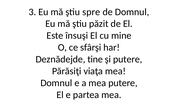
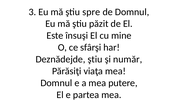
Deznădejde tine: tine -> ştiu (95, 59)
şi putere: putere -> număr (128, 59)
